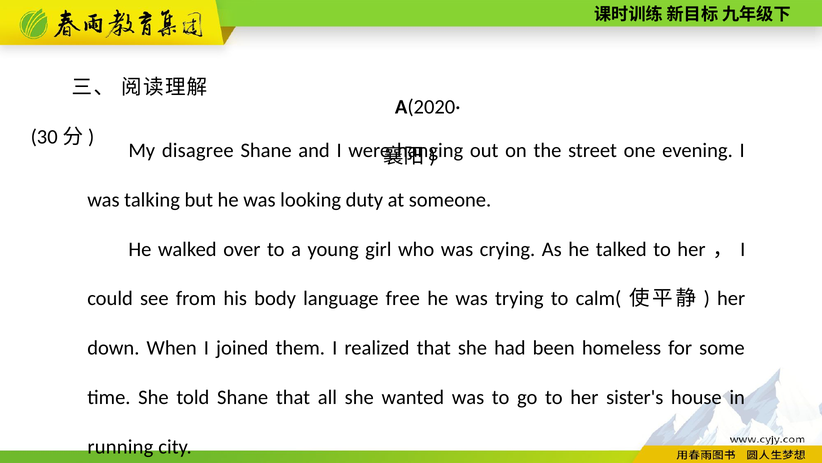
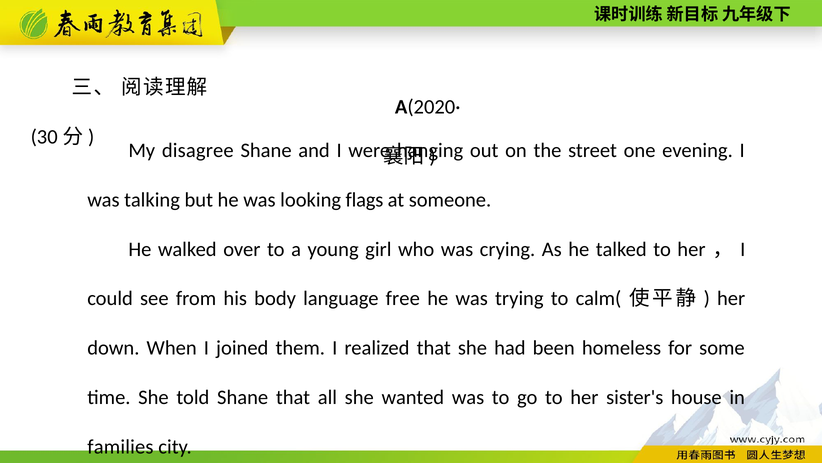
duty: duty -> flags (364, 200)
running: running -> families (120, 446)
